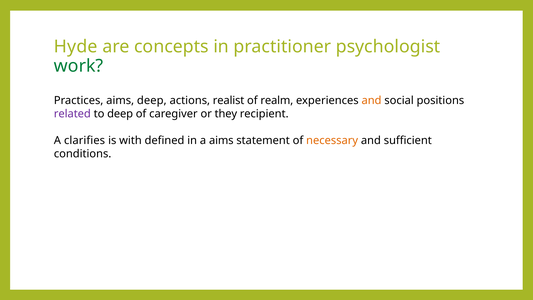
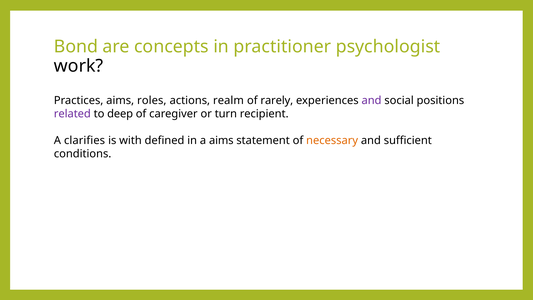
Hyde: Hyde -> Bond (76, 47)
work colour: green -> black (79, 66)
aims deep: deep -> roles (152, 101)
realist: realist -> realm (228, 101)
realm: realm -> rarely (277, 101)
and colour: orange -> purple (372, 101)
they: they -> turn (226, 114)
